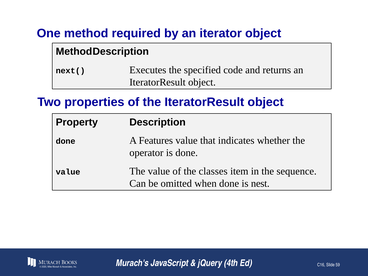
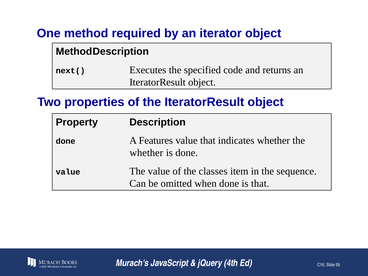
operator: operator -> whether (146, 153)
is nest: nest -> that (260, 184)
